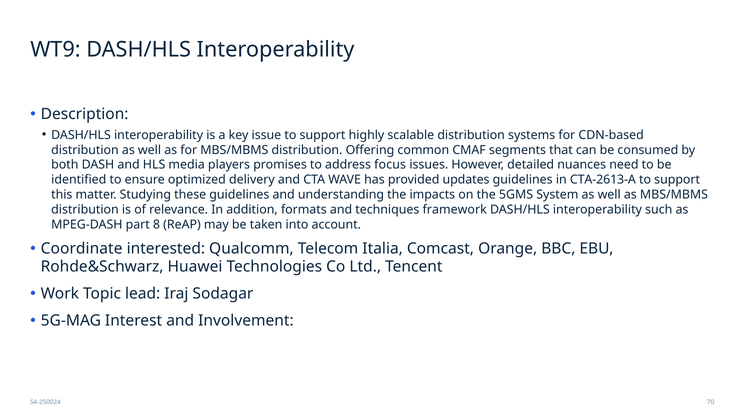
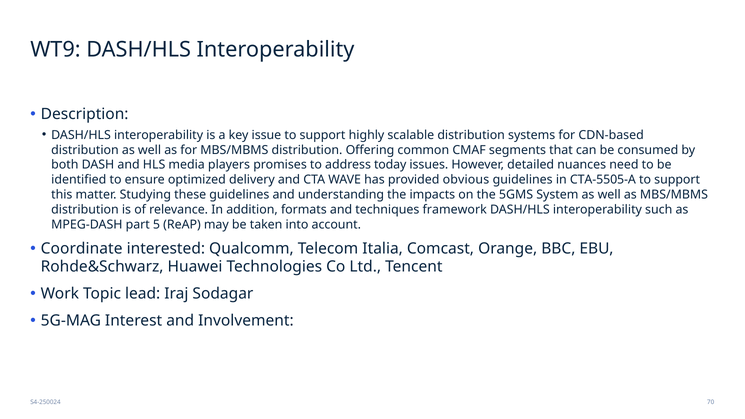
focus: focus -> today (390, 165)
updates: updates -> obvious (466, 180)
CTA-2613-A: CTA-2613-A -> CTA-5505-A (603, 180)
8: 8 -> 5 (157, 224)
